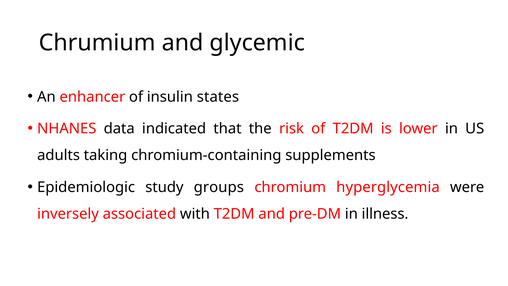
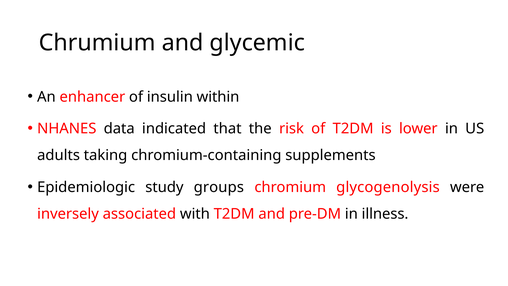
states: states -> within (218, 97)
hyperglycemia: hyperglycemia -> glycogenolysis (388, 187)
